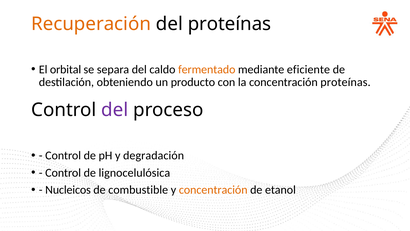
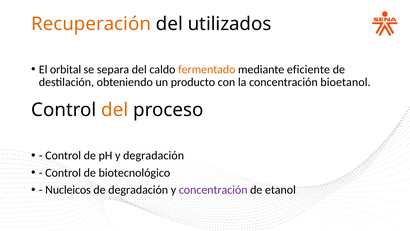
del proteínas: proteínas -> utilizados (230, 24)
concentración proteínas: proteínas -> bioetanol (346, 82)
del colour: purple -> orange (115, 110)
lignocelulósica: lignocelulósica -> biotecnológico (134, 173)
de combustible: combustible -> degradación (138, 190)
concentración colour: orange -> purple (213, 190)
